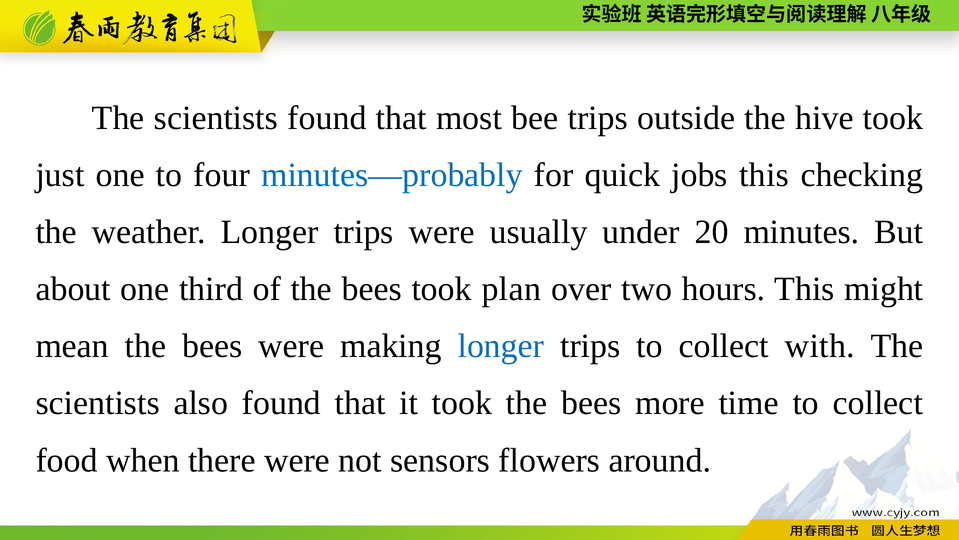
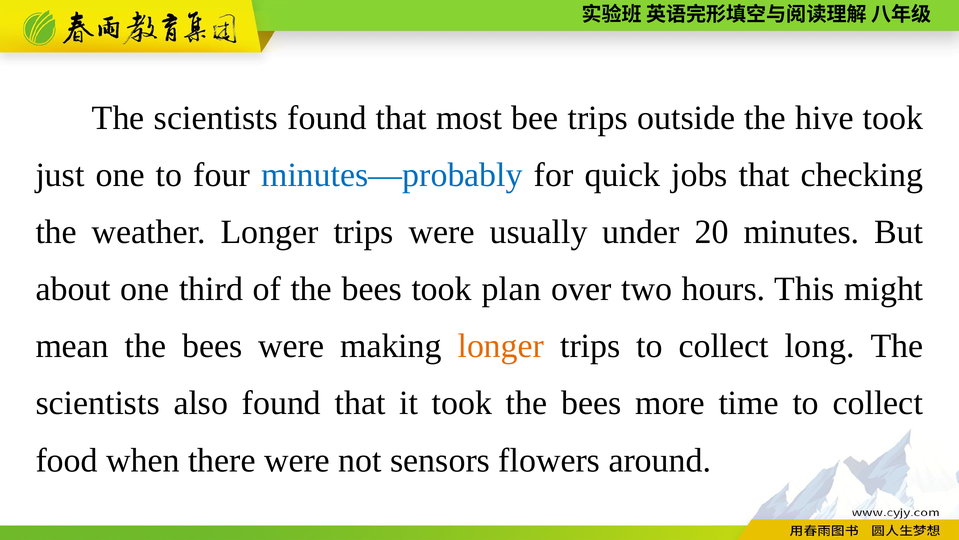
jobs this: this -> that (764, 175)
longer colour: blue -> orange (501, 346)
with: with -> long (820, 346)
